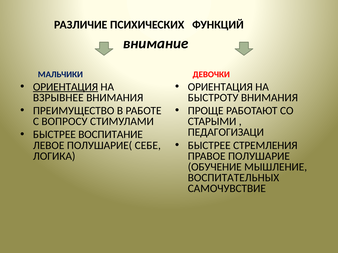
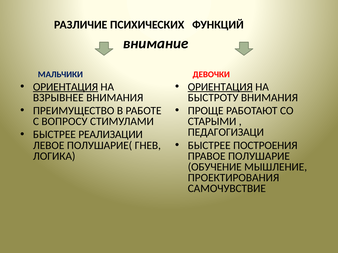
ОРИЕНТАЦИЯ underline: none -> present (220, 87)
ВОСПИТАНИЕ: ВОСПИТАНИЕ -> РЕАЛИЗАЦИИ (111, 135)
СТРЕМЛЕНИЯ: СТРЕМЛЕНИЯ -> ПОСТРОЕНИЯ (265, 146)
СЕБЕ: СЕБЕ -> ГНЕВ (148, 146)
ВОСПИТАТЕЛЬНЫХ: ВОСПИТАТЕЛЬНЫХ -> ПРОЕКТИРОВАНИЯ (233, 178)
